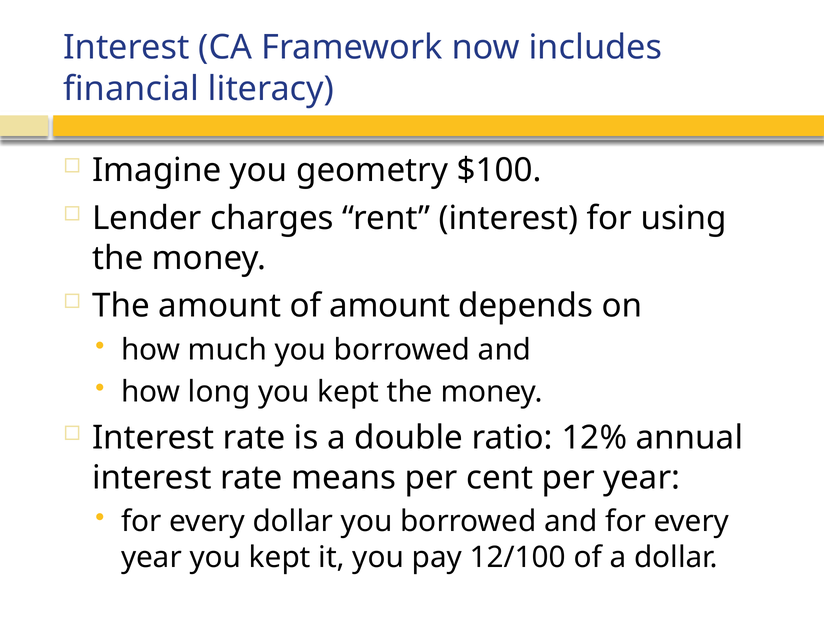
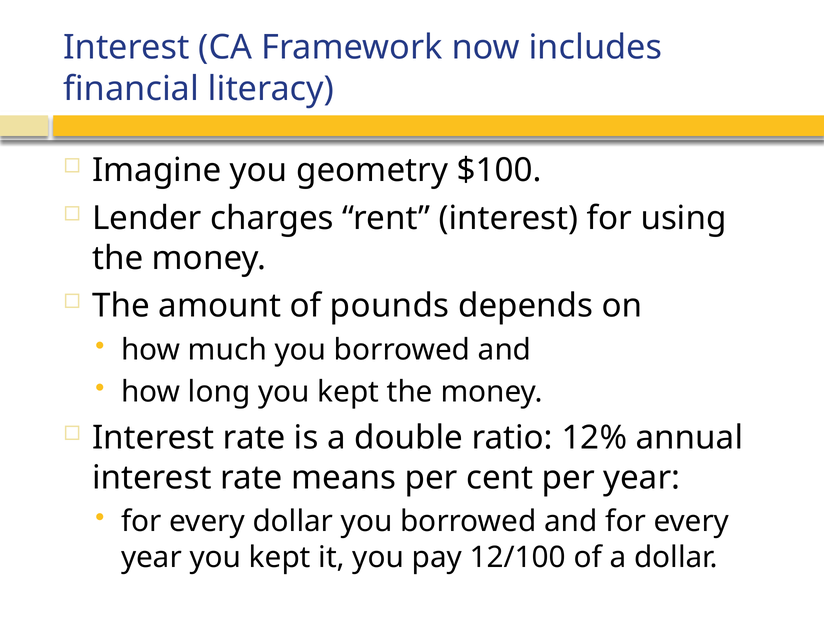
of amount: amount -> pounds (390, 306)
